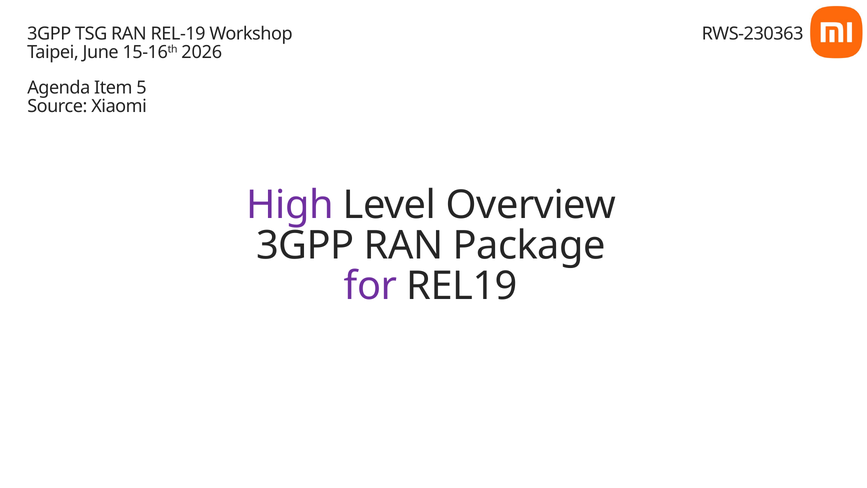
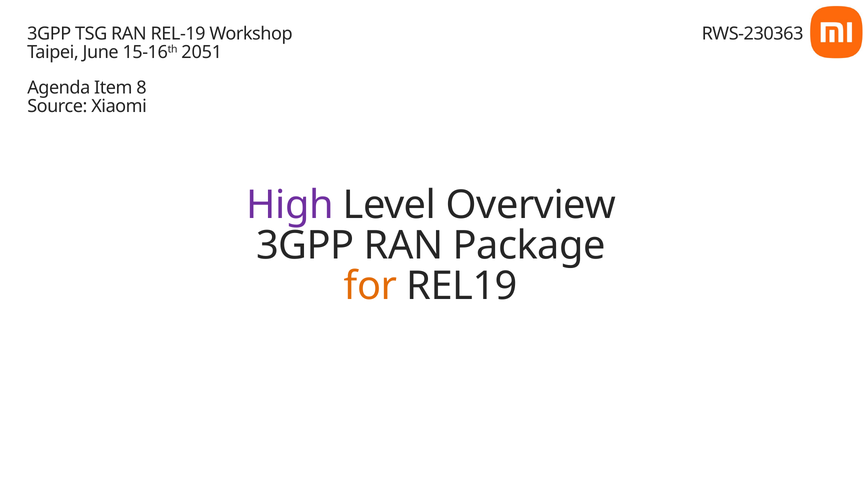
2026: 2026 -> 2051 (202, 52)
5: 5 -> 8 (142, 88)
for colour: purple -> orange (371, 286)
